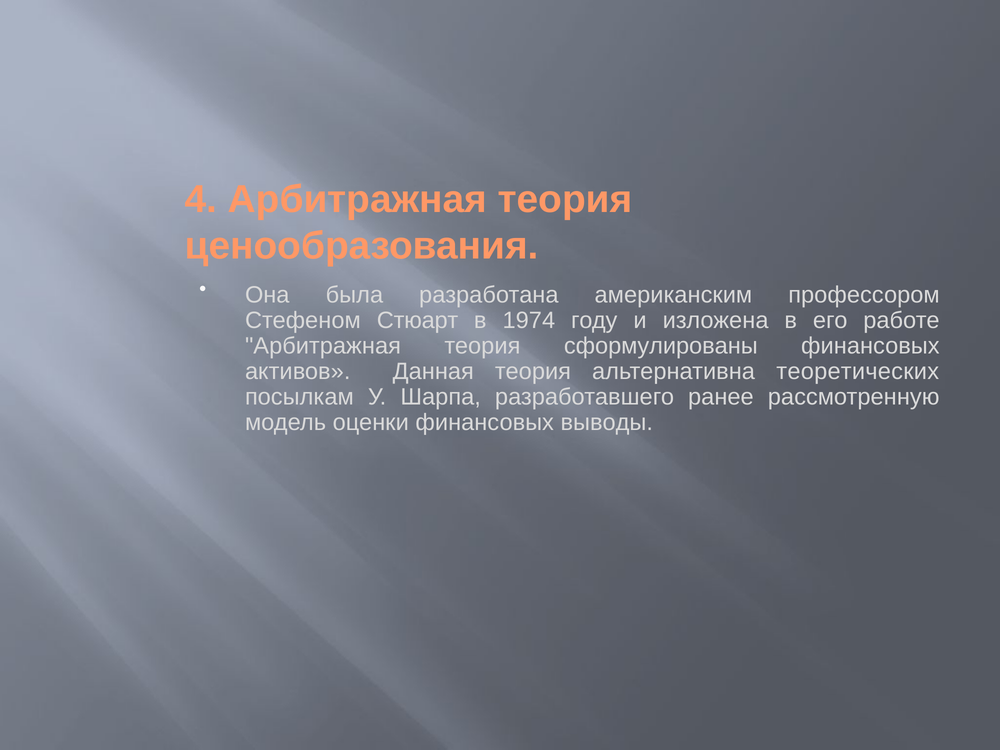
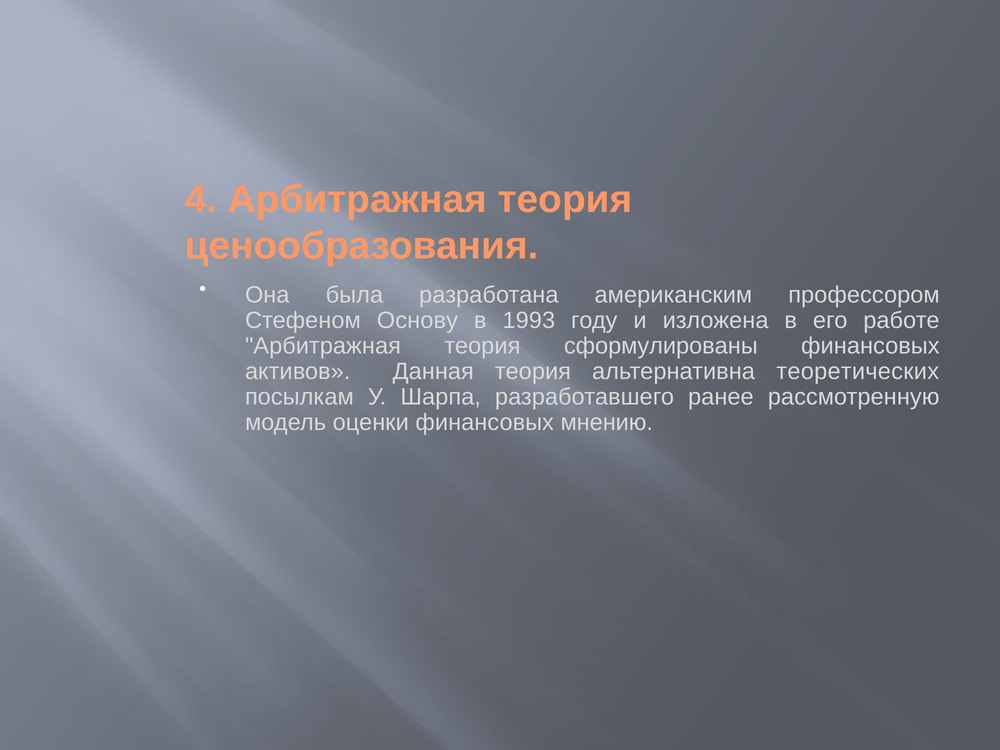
Стюарт: Стюарт -> Основу (417, 321)
1974: 1974 -> 1993 (529, 321)
выводы: выводы -> мнению (607, 423)
